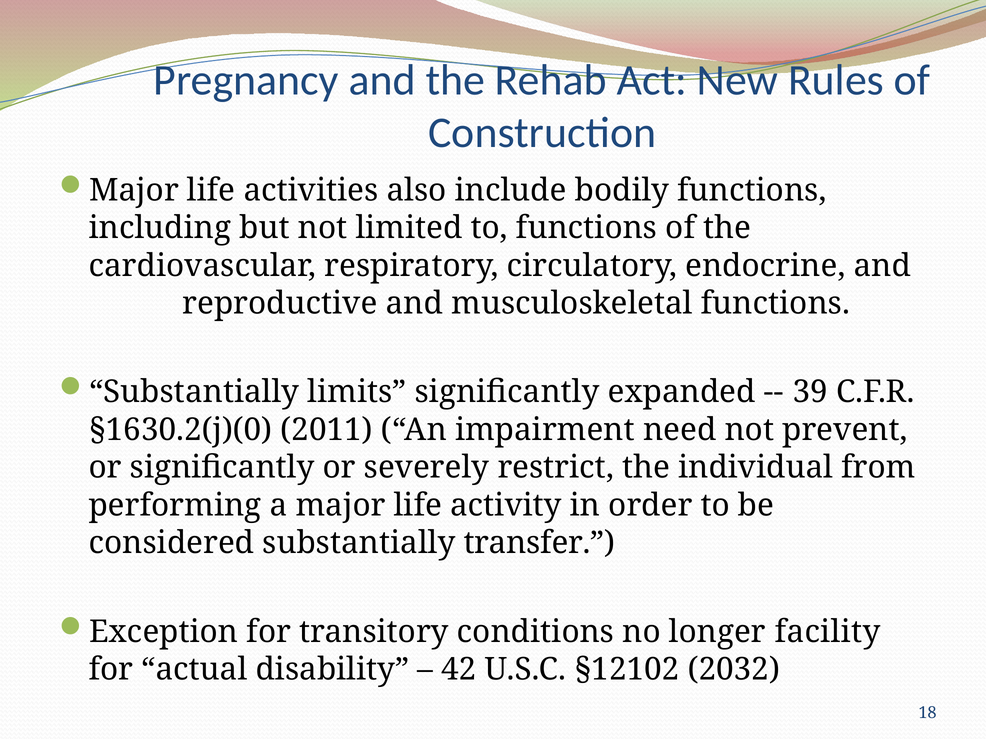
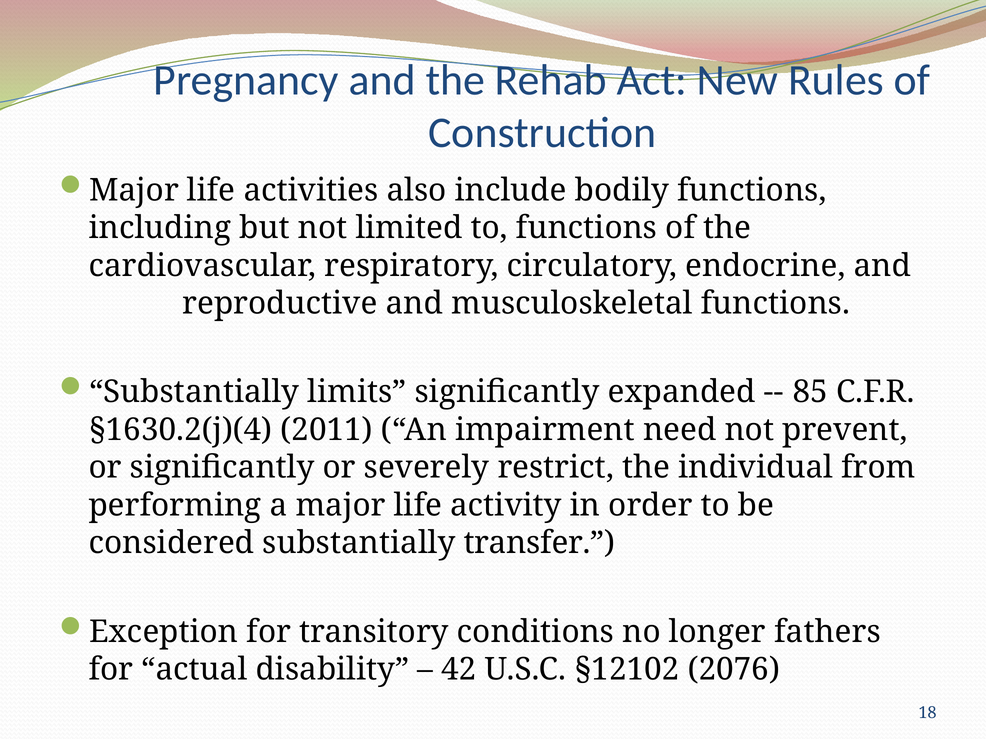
39: 39 -> 85 (810, 392)
§1630.2(j)(0: §1630.2(j)(0 -> §1630.2(j)(4 (181, 430)
facility: facility -> fathers (828, 632)
2032: 2032 -> 2076 (734, 670)
